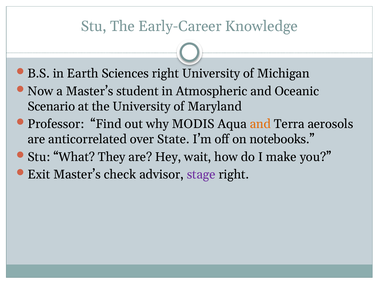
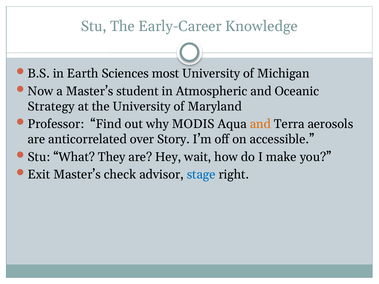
Sciences right: right -> most (166, 74)
Scenario: Scenario -> Strategy (51, 106)
State: State -> Story (173, 139)
notebooks: notebooks -> accessible (282, 139)
stage colour: purple -> blue (201, 175)
